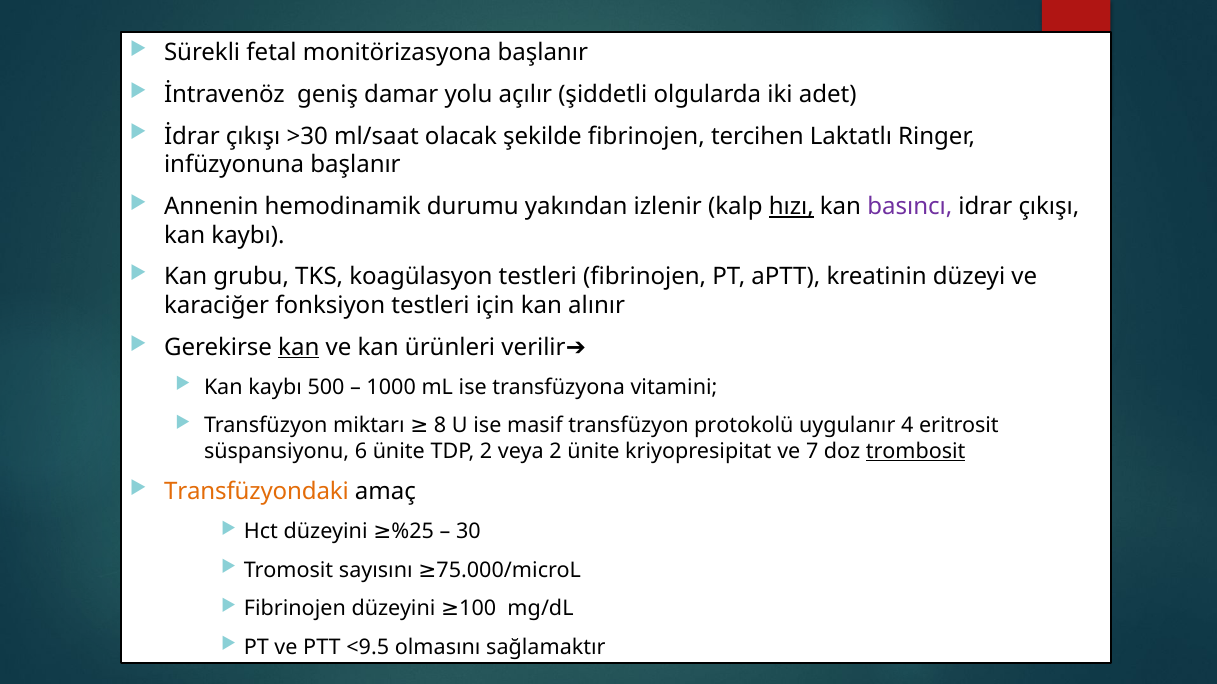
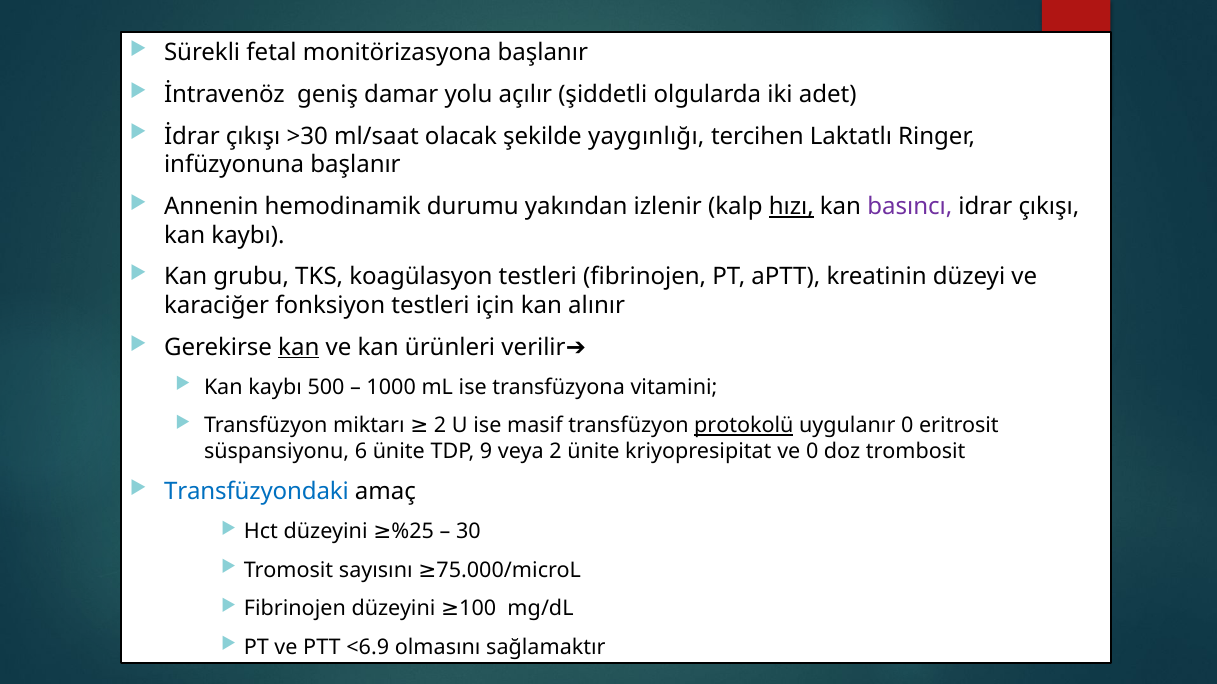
şekilde fibrinojen: fibrinojen -> yaygınlığı (646, 136)
miktarı 8: 8 -> 2 (440, 426)
protokolü underline: none -> present (744, 426)
uygulanır 4: 4 -> 0 (907, 426)
TDP 2: 2 -> 9 (486, 452)
ve 7: 7 -> 0 (812, 452)
trombosit underline: present -> none (916, 452)
Transfüzyondaki colour: orange -> blue (256, 492)
<9.5: <9.5 -> <6.9 (368, 648)
